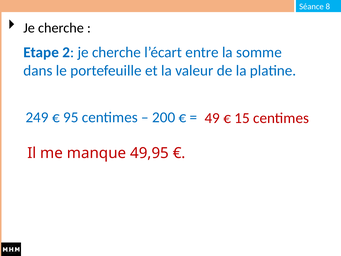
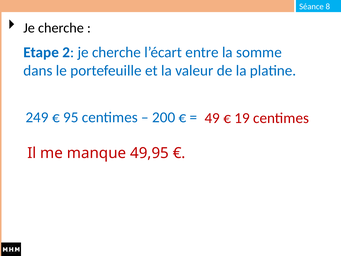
15: 15 -> 19 (242, 118)
